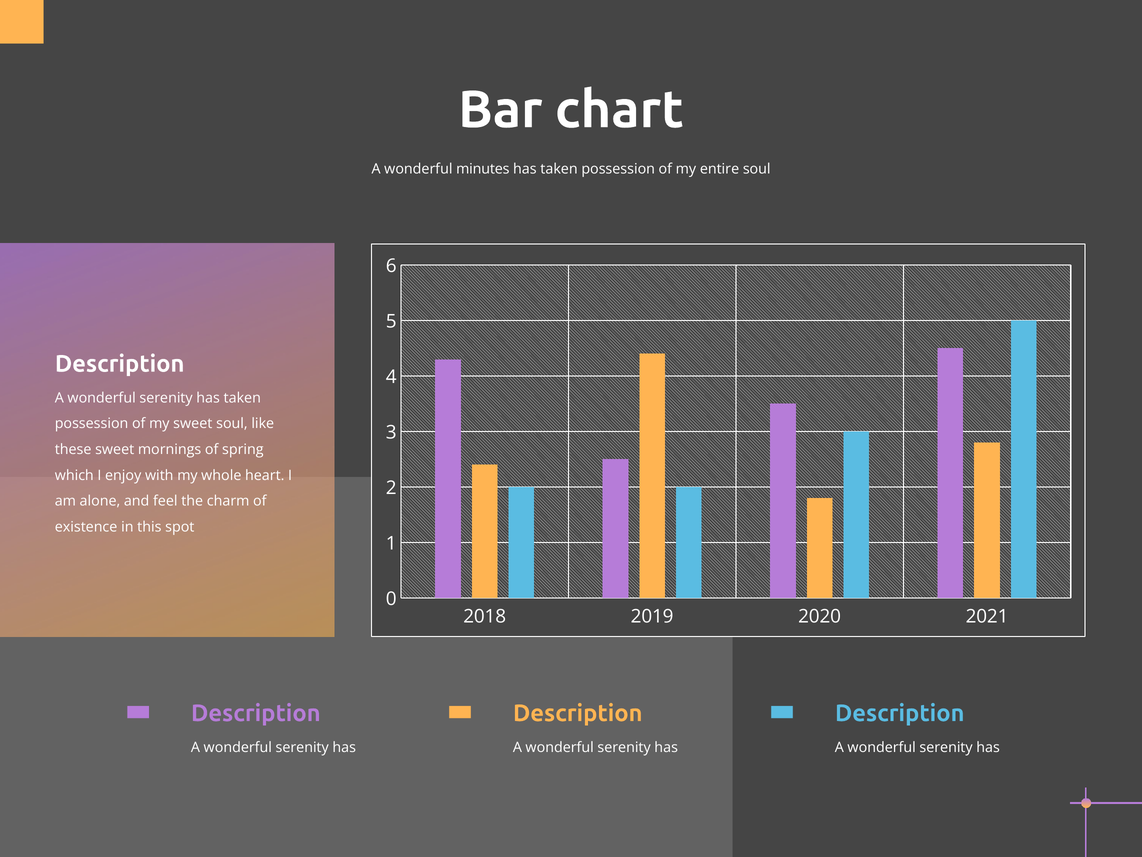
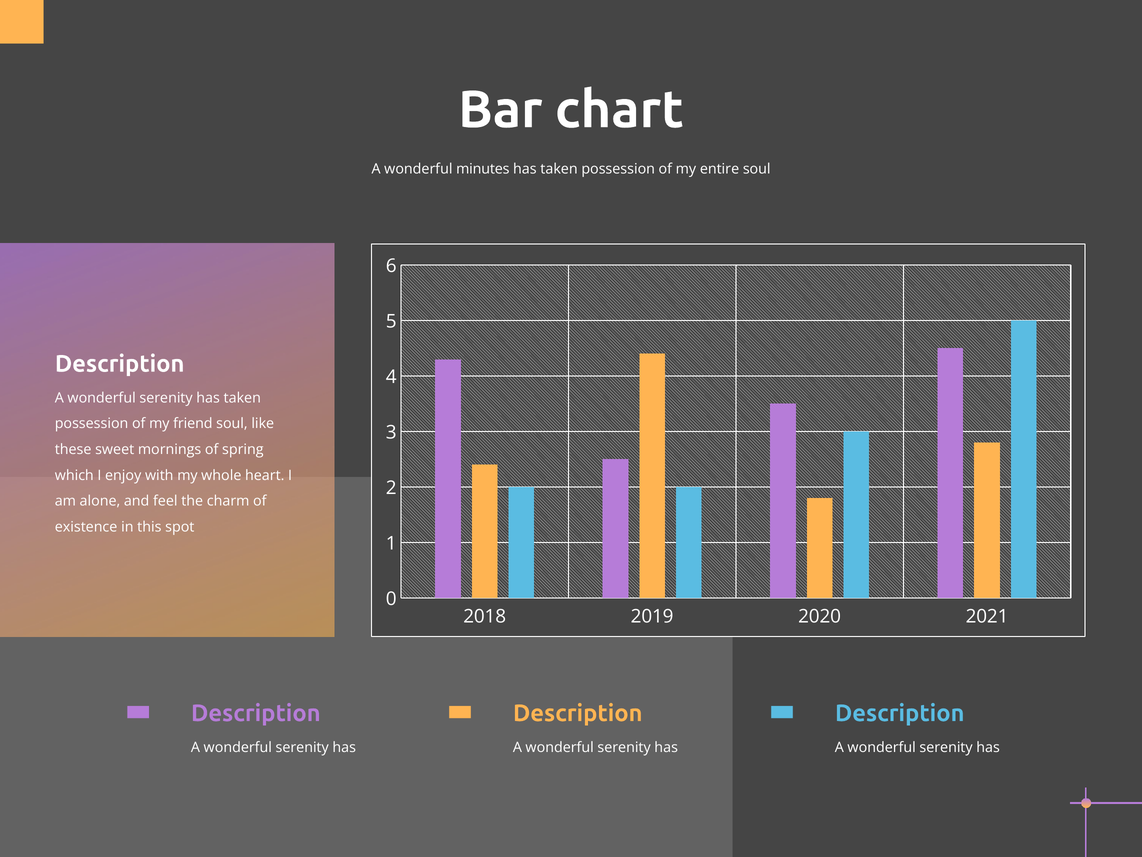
my sweet: sweet -> friend (193, 423)
